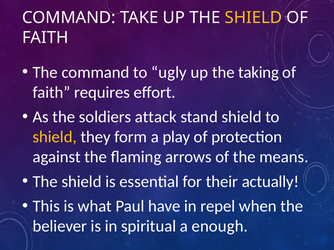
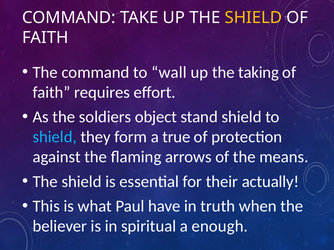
ugly: ugly -> wall (169, 72)
attack: attack -> object (156, 117)
shield colour: yellow -> light blue (55, 137)
play: play -> true (176, 137)
repel: repel -> truth (218, 207)
